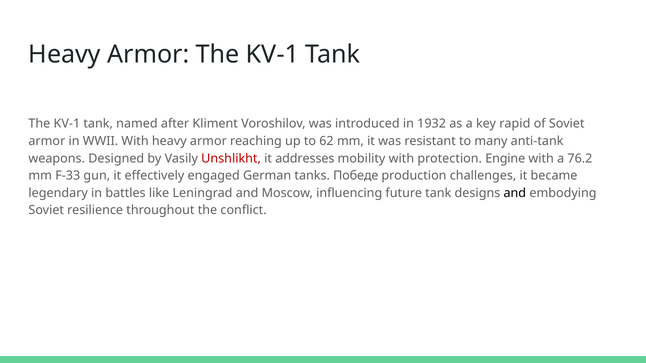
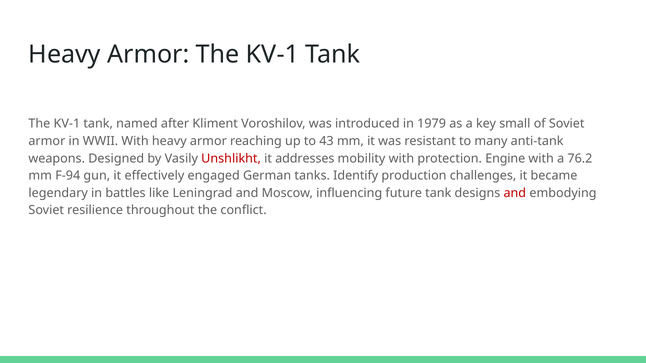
1932: 1932 -> 1979 (432, 124)
rapid: rapid -> small (515, 124)
62: 62 -> 43 (326, 141)
F-33: F-33 -> F-94 (68, 176)
Победе: Победе -> Identify (356, 176)
and colour: black -> red (515, 193)
